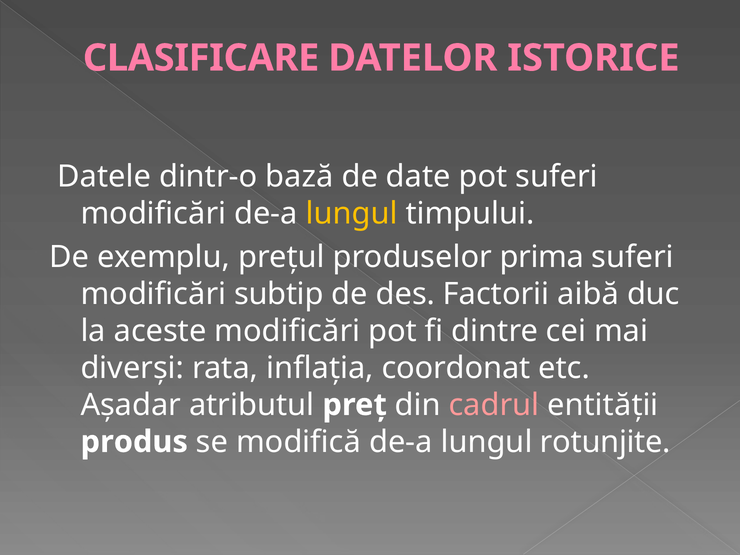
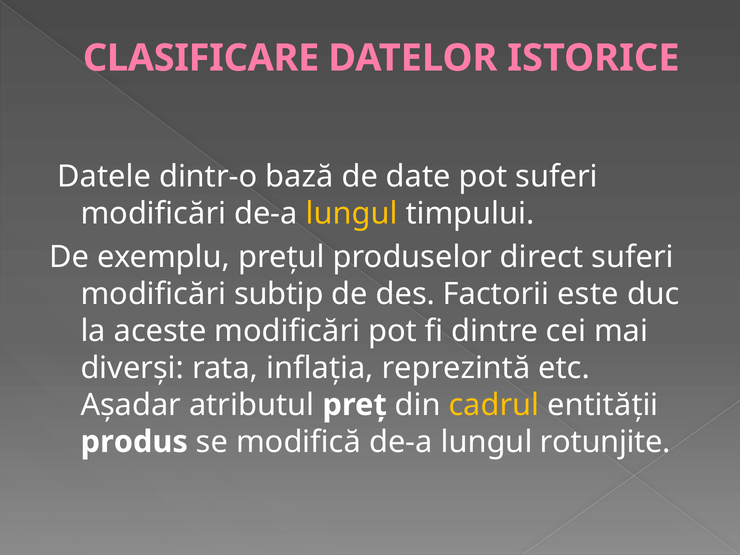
prima: prima -> direct (542, 257)
aibă: aibă -> este (588, 294)
coordonat: coordonat -> reprezintă (456, 368)
cadrul colour: pink -> yellow (494, 405)
